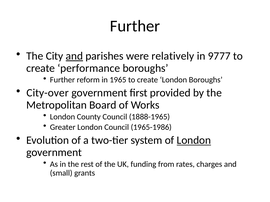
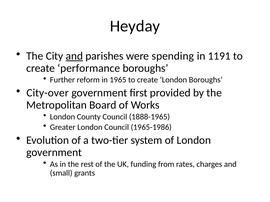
Further: Further -> Heyday (135, 26)
relatively: relatively -> spending (173, 56)
9777: 9777 -> 1191 (219, 56)
London underline: present -> none (194, 141)
